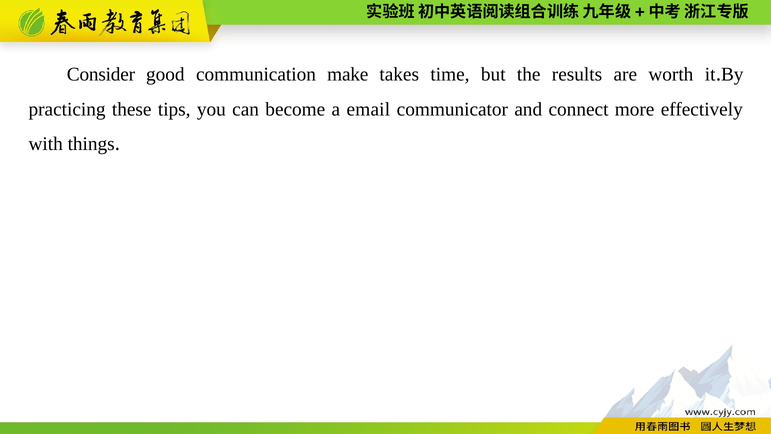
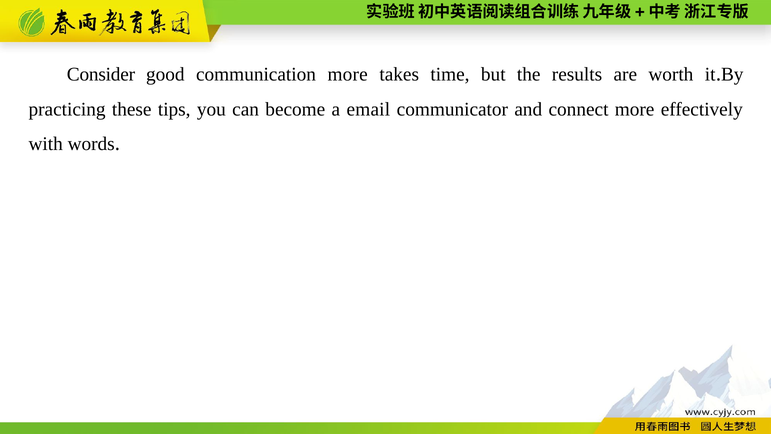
communication make: make -> more (348, 75)
things: things -> words (91, 144)
